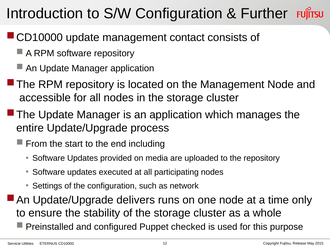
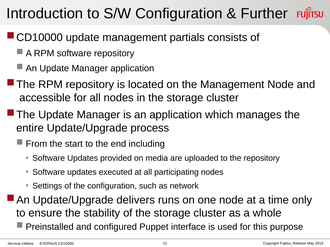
contact: contact -> partials (187, 38)
checked: checked -> interface (188, 227)
